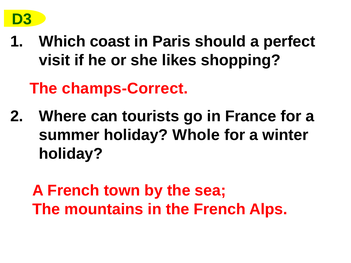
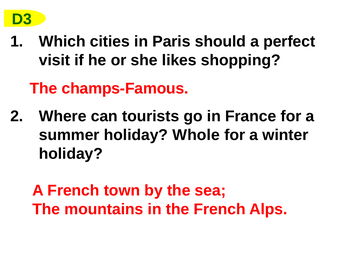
coast: coast -> cities (110, 42)
champs-Correct: champs-Correct -> champs-Famous (125, 89)
